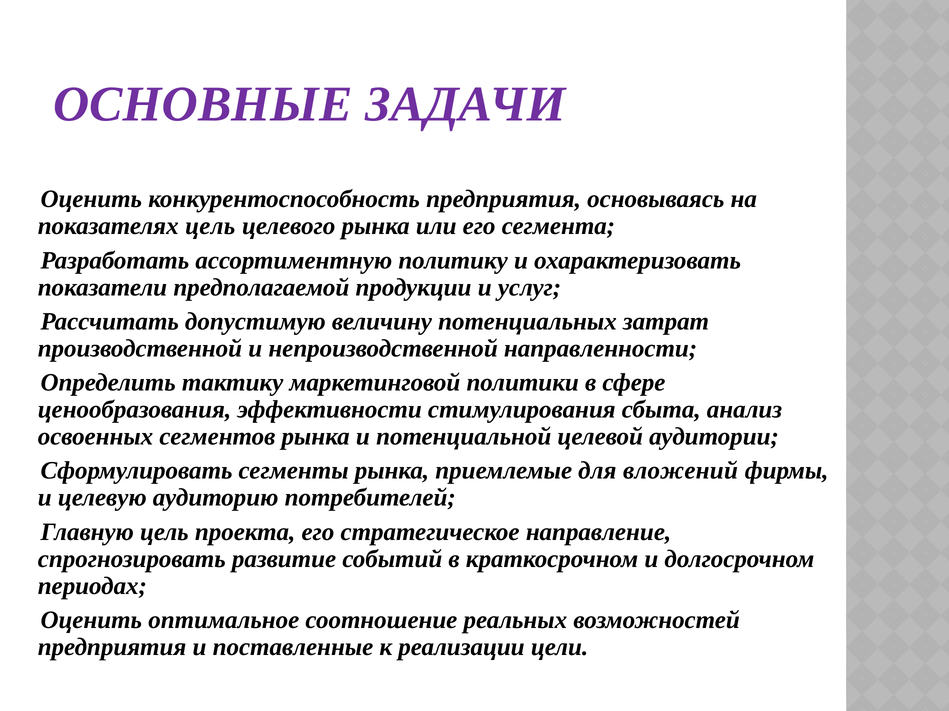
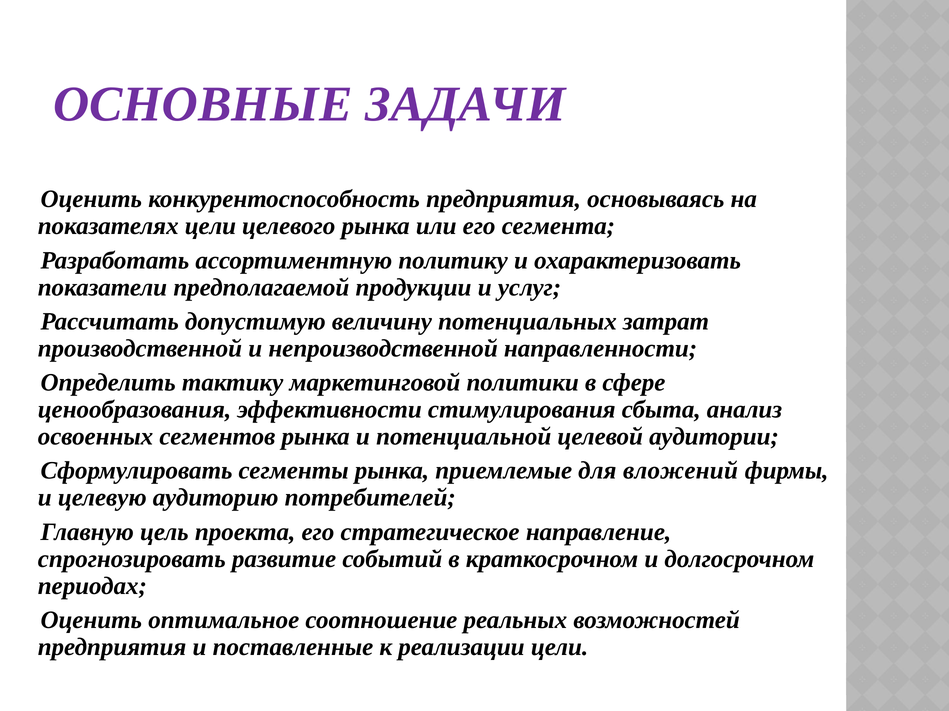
показателях цель: цель -> цели (210, 226)
